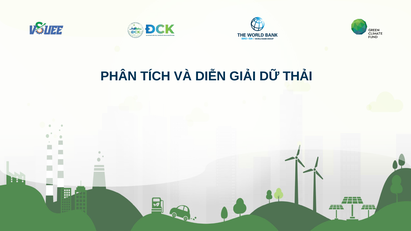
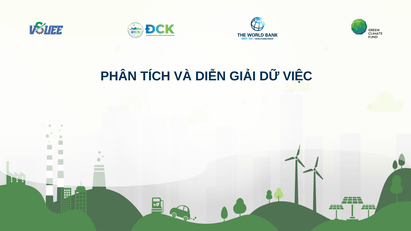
THẢI: THẢI -> VIỆC (298, 76)
